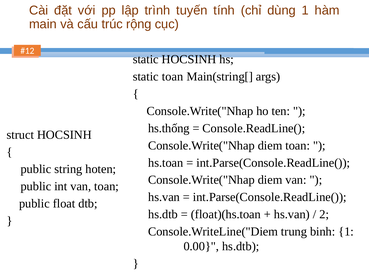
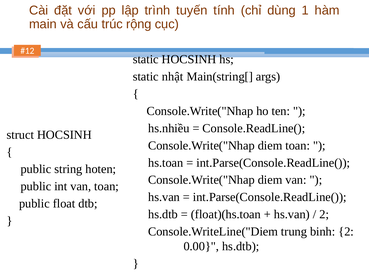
static toan: toan -> nhật (173, 76)
hs.thống: hs.thống -> hs.nhiều (169, 128)
binh 1: 1 -> 2 (346, 231)
